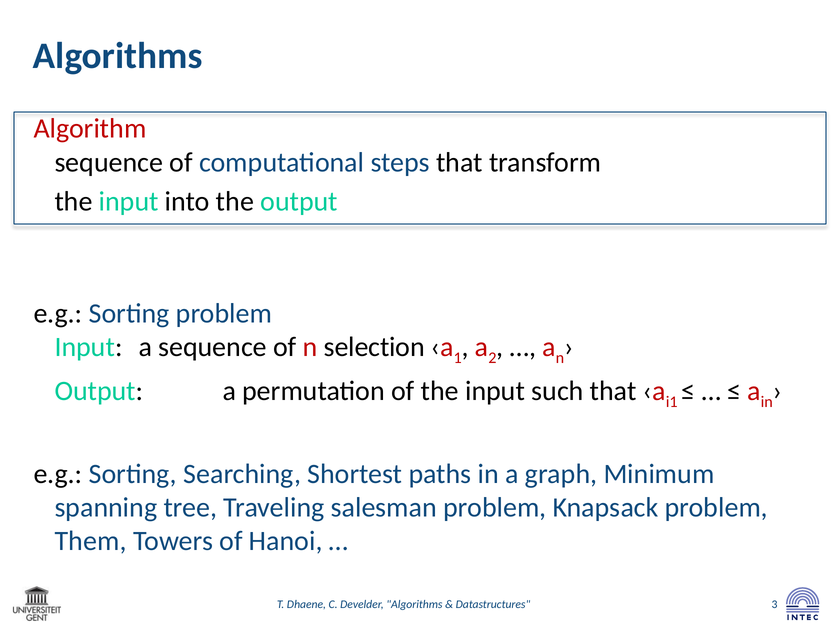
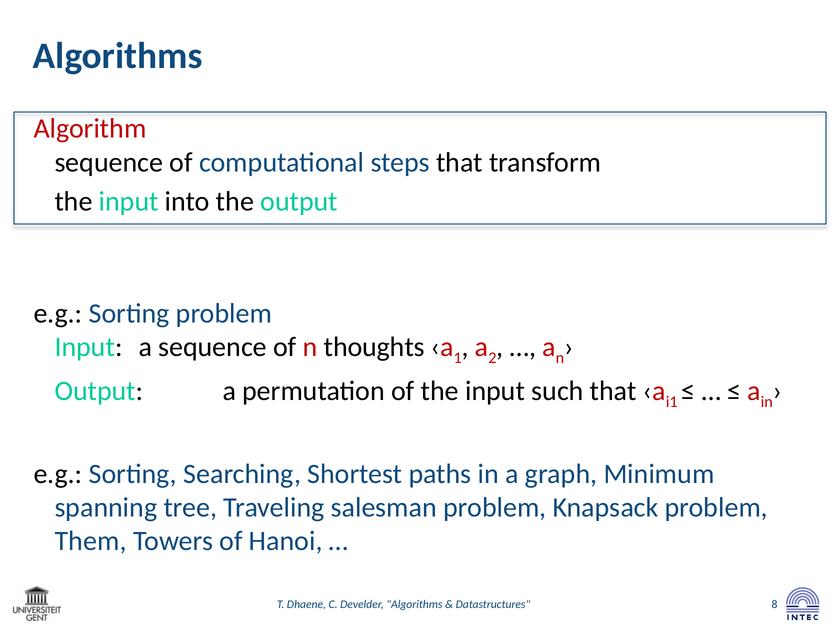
selection: selection -> thoughts (374, 347)
3: 3 -> 8 (774, 604)
